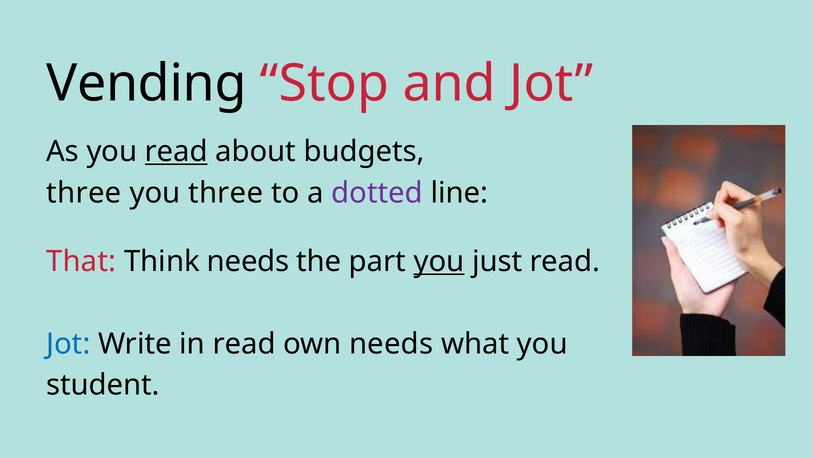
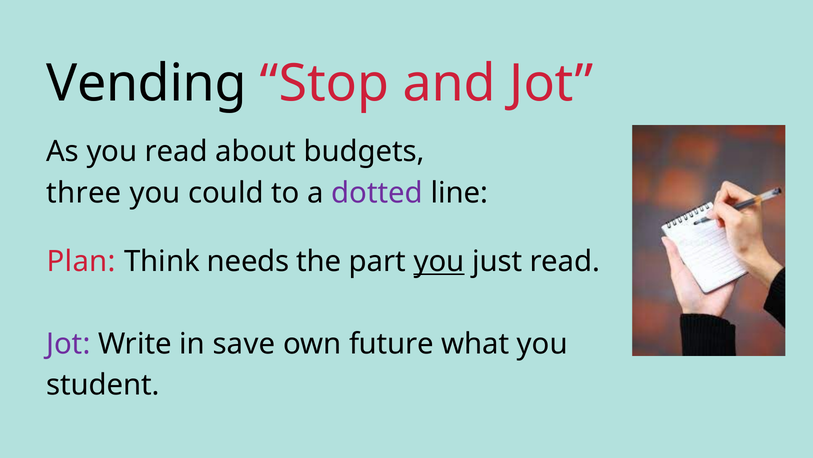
read underline: present -> none (176, 151)
you three: three -> could (226, 193)
That: That -> Plan (81, 261)
Jot colour: blue -> purple (68, 344)
in read: read -> save (244, 344)
own needs: needs -> future (391, 344)
